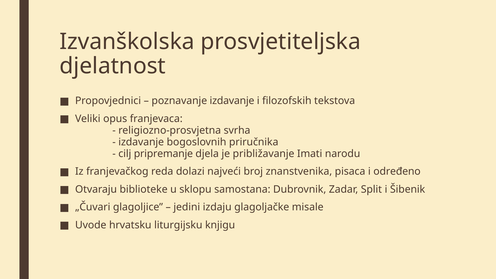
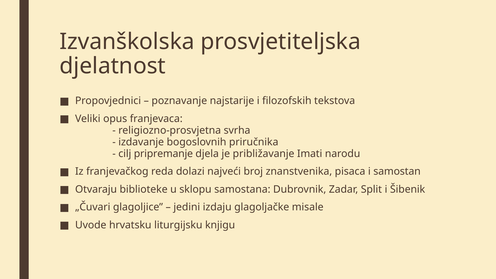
poznavanje izdavanje: izdavanje -> najstarije (232, 101)
određeno: određeno -> samostan (397, 171)
